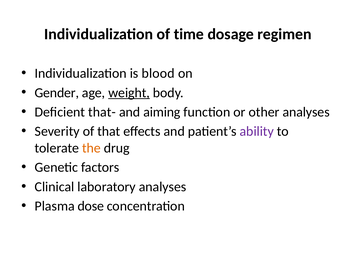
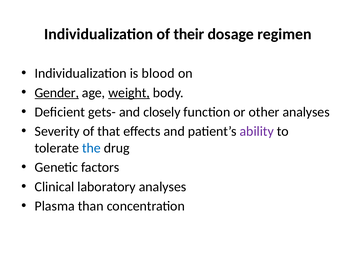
time: time -> their (189, 34)
Gender underline: none -> present (57, 93)
that-: that- -> gets- (102, 112)
aiming: aiming -> closely (162, 112)
the colour: orange -> blue (91, 148)
dose: dose -> than (91, 206)
